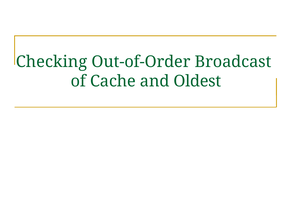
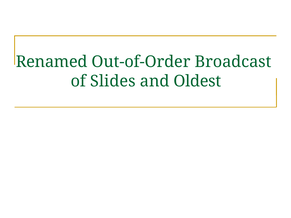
Checking: Checking -> Renamed (52, 62)
Cache: Cache -> Slides (113, 81)
